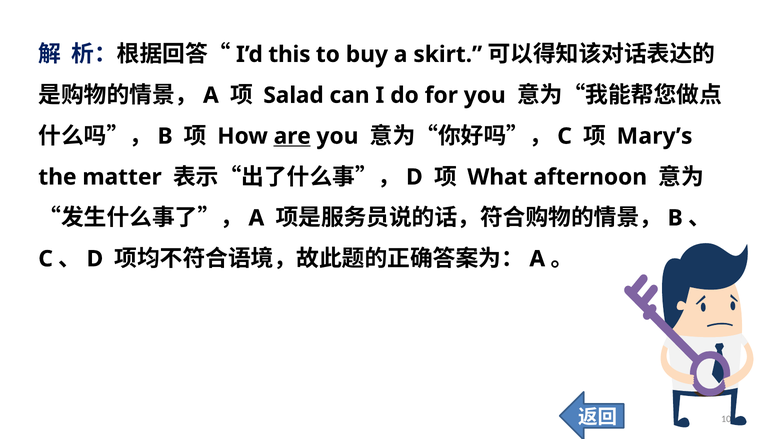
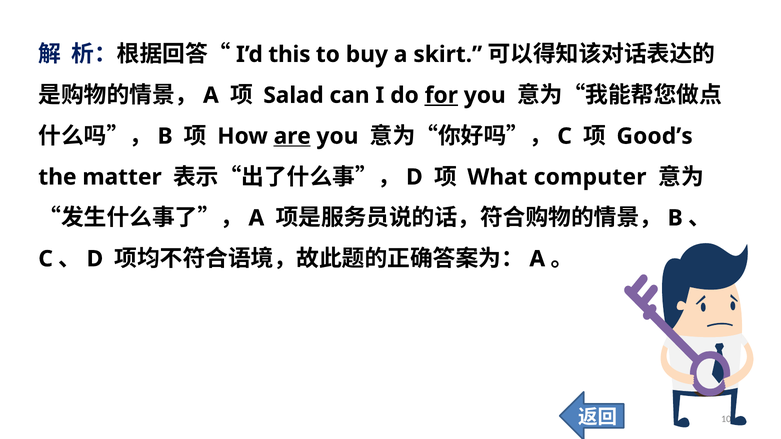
for underline: none -> present (441, 95)
Mary’s: Mary’s -> Good’s (655, 136)
afternoon: afternoon -> computer (590, 177)
